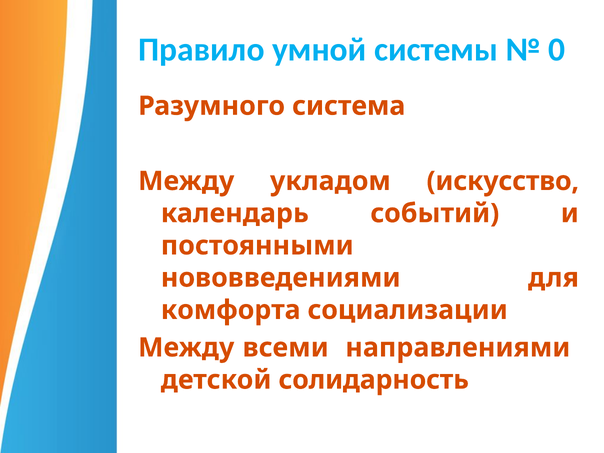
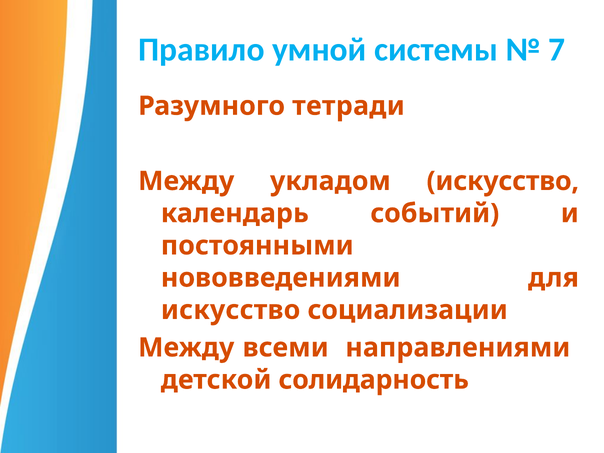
0: 0 -> 7 (557, 50)
система: система -> тетради (348, 106)
комфорта: комфорта -> искусство (231, 310)
